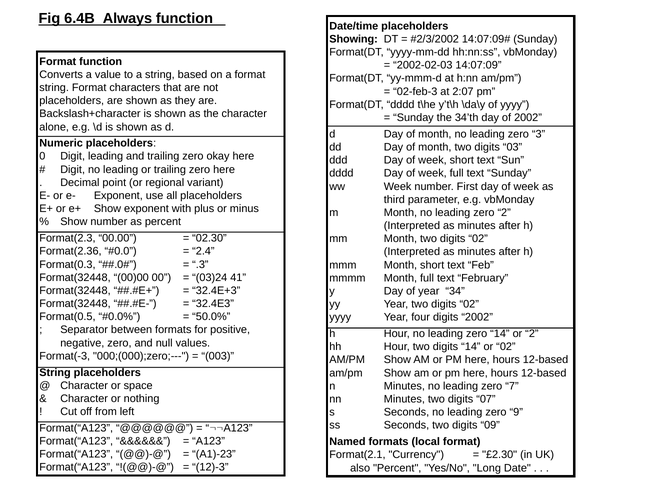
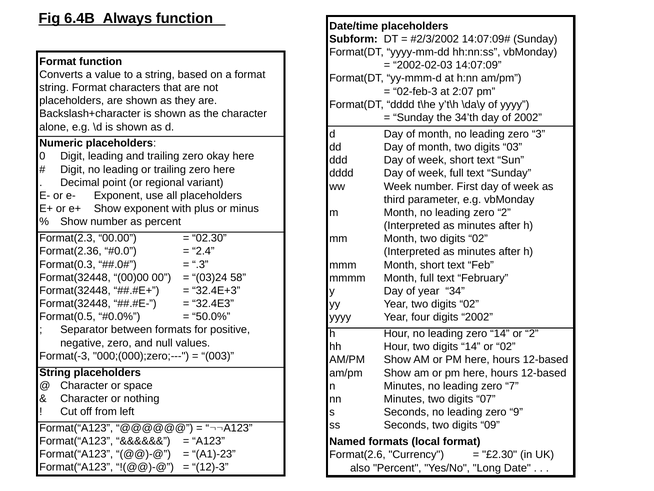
Showing: Showing -> Subform (354, 39)
41: 41 -> 58 (238, 277)
Format(2.1: Format(2.1 -> Format(2.6 (357, 454)
